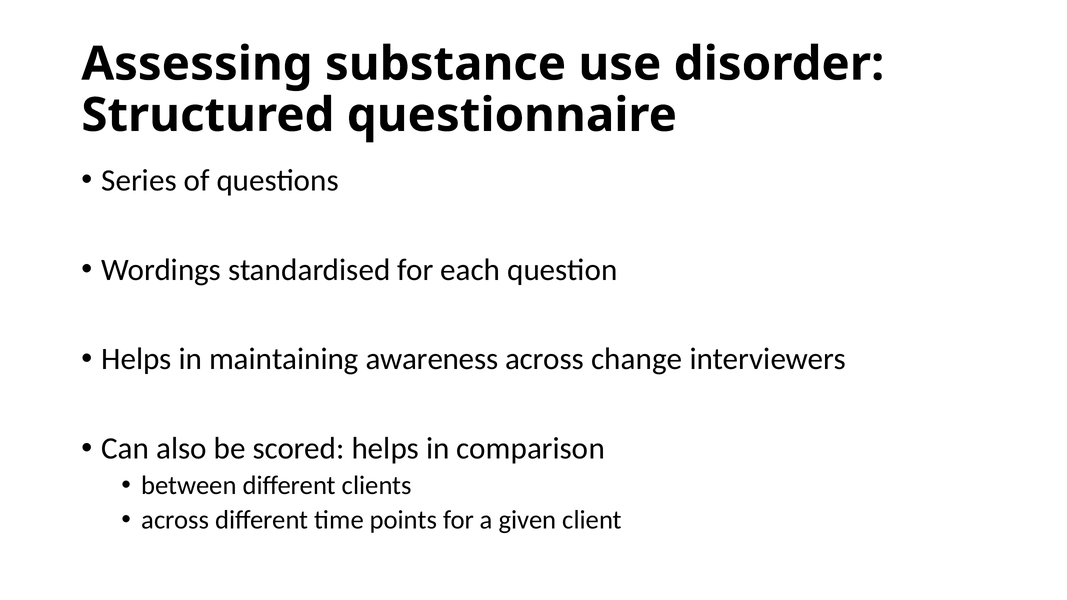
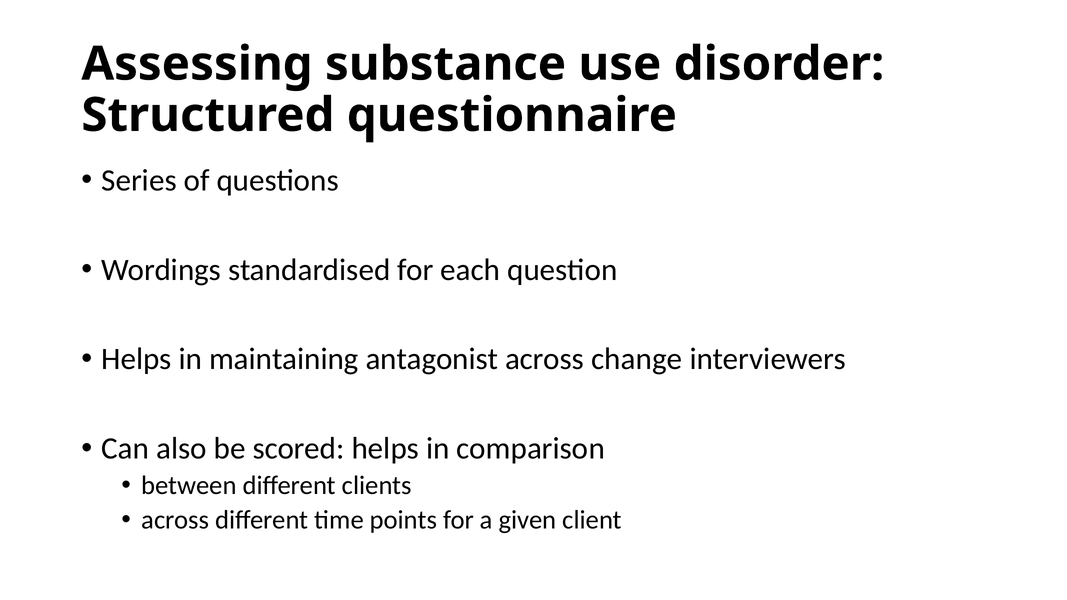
awareness: awareness -> antagonist (432, 359)
